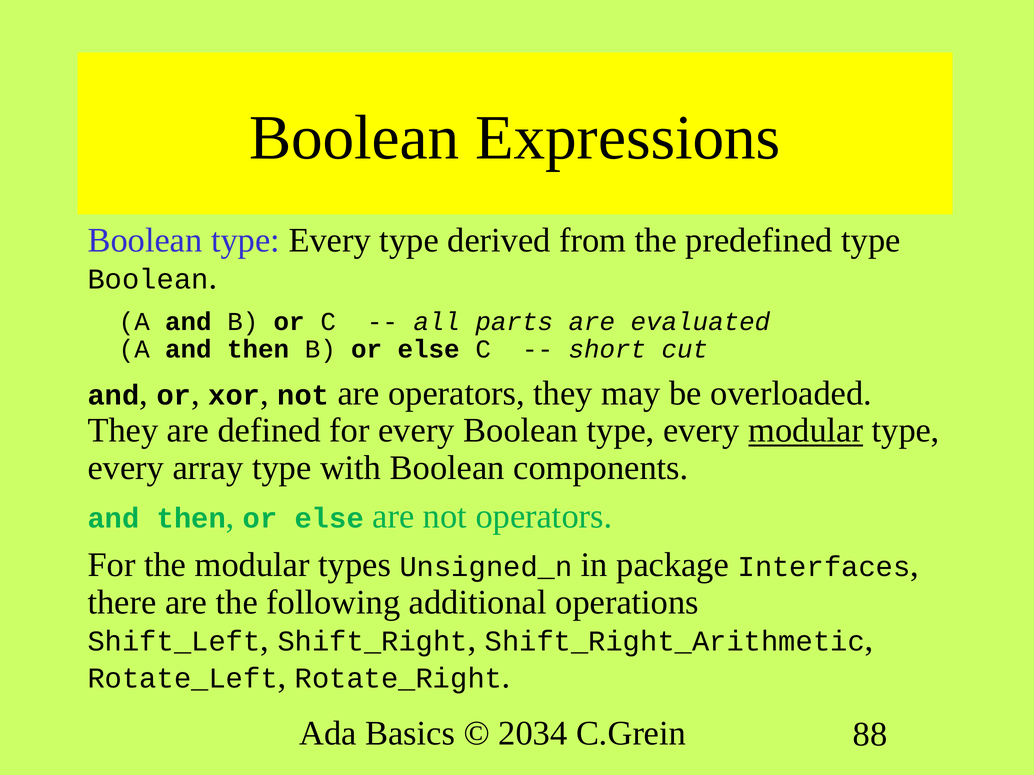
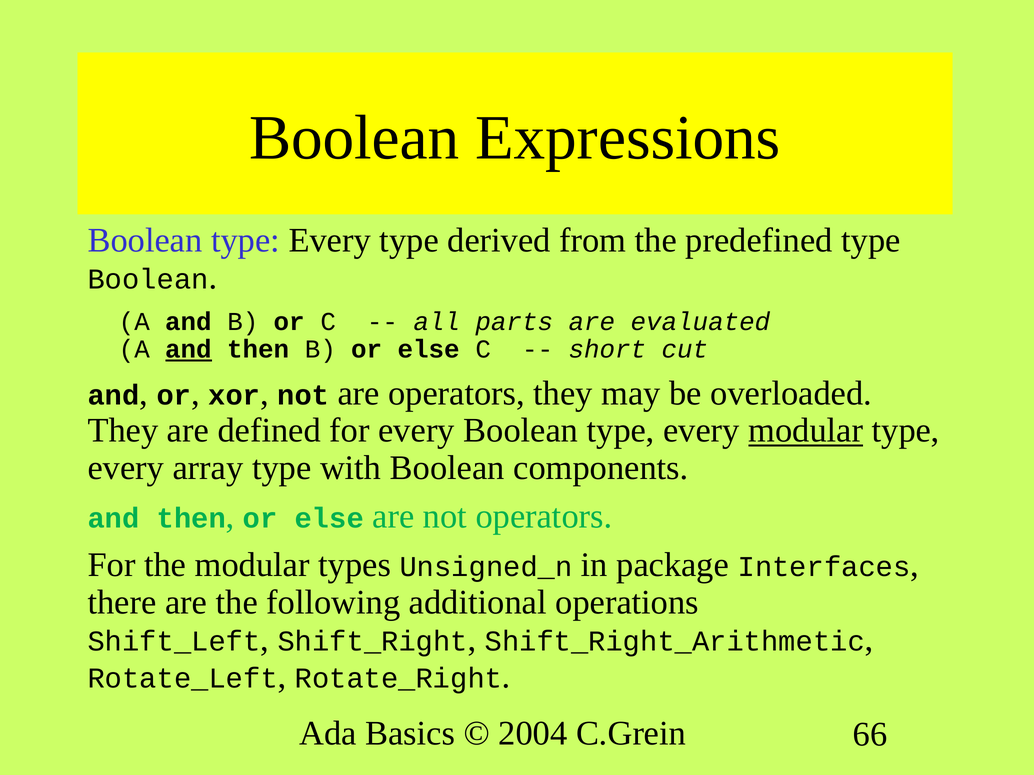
and underline: none -> present (189, 350)
2034: 2034 -> 2004 (533, 734)
88: 88 -> 66 (870, 735)
